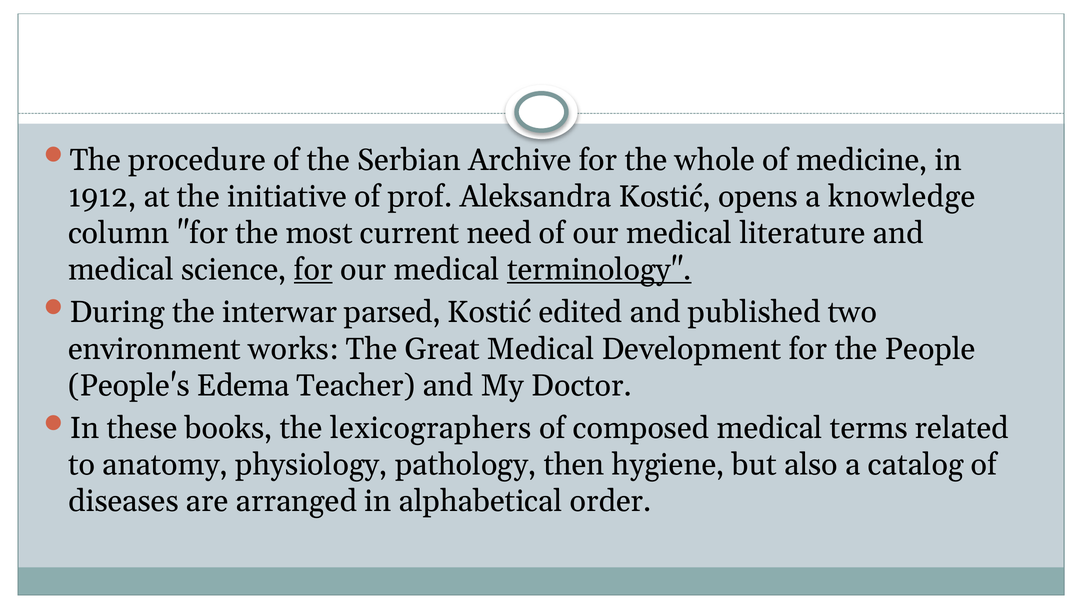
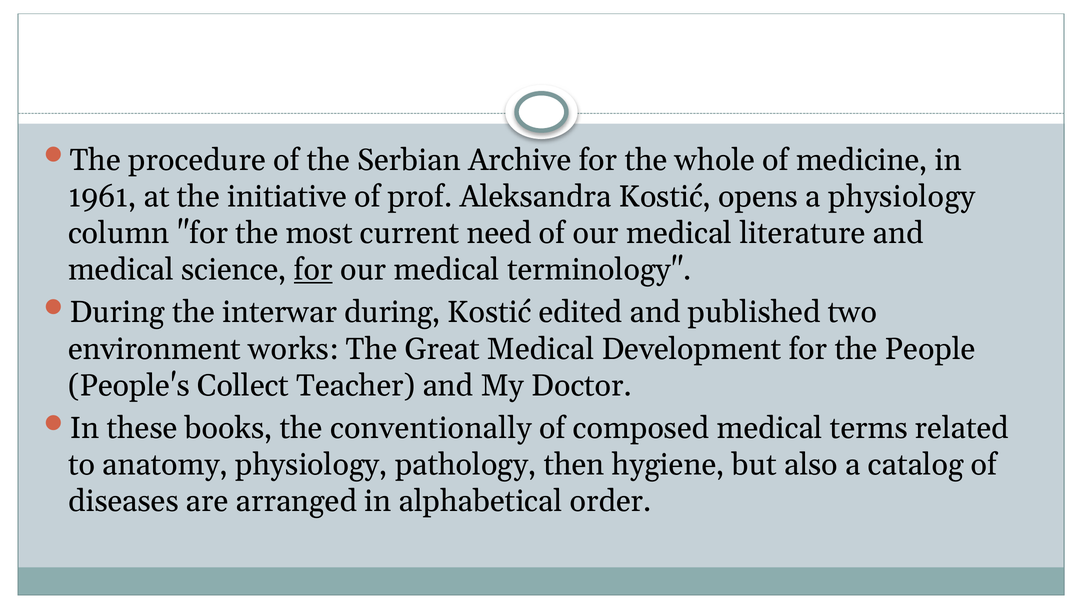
1912: 1912 -> 1961 (102, 197)
a knowledge: knowledge -> physiology (902, 197)
terminology underline: present -> none (599, 270)
interwar parsed: parsed -> during (392, 313)
Edema: Edema -> Collect (243, 386)
lexicographers: lexicographers -> conventionally (431, 428)
